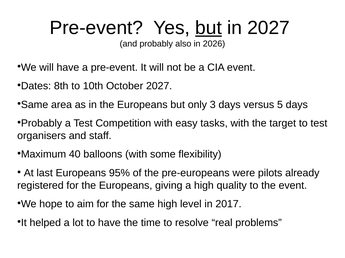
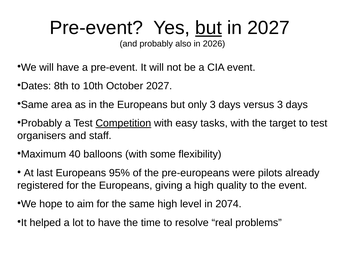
versus 5: 5 -> 3 (280, 105)
Competition underline: none -> present (123, 124)
2017: 2017 -> 2074 (229, 205)
